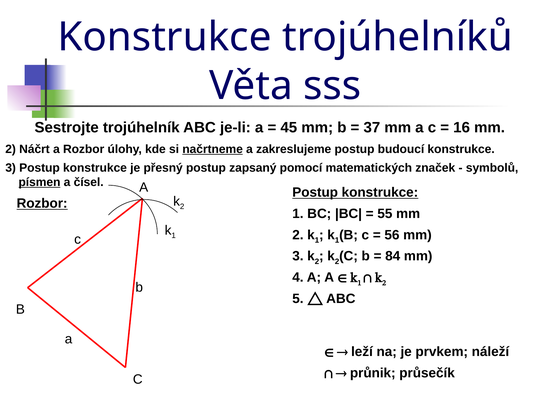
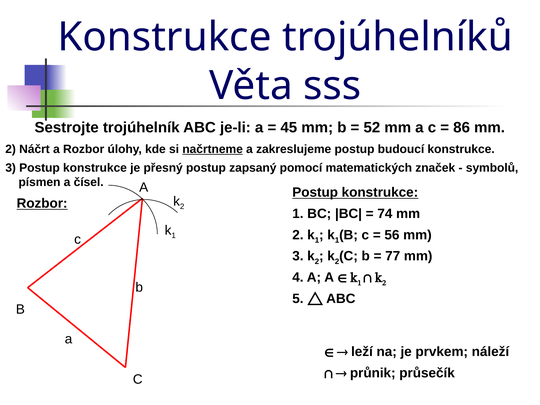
37: 37 -> 52 (372, 128)
16: 16 -> 86 (462, 128)
písmen underline: present -> none (39, 182)
55: 55 -> 74 (385, 214)
84: 84 -> 77 (393, 256)
